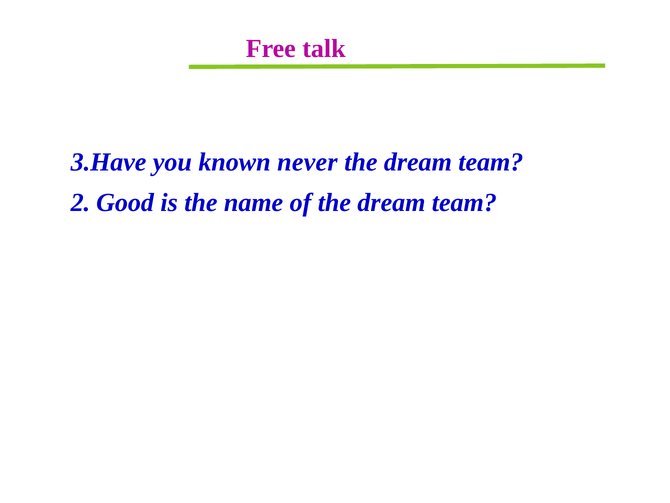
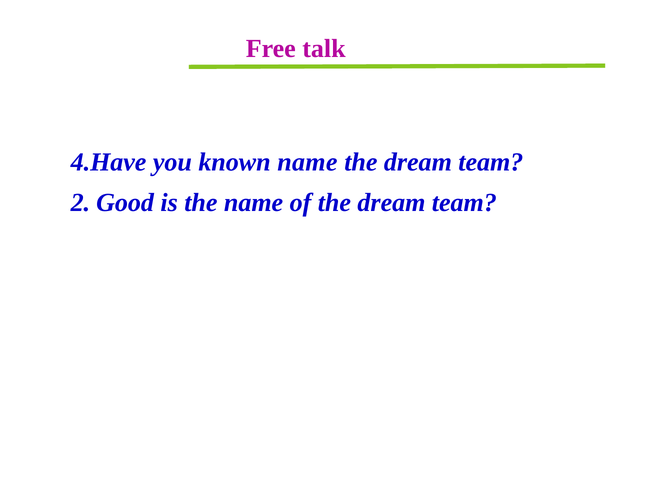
3.Have: 3.Have -> 4.Have (109, 162)
known never: never -> name (307, 162)
